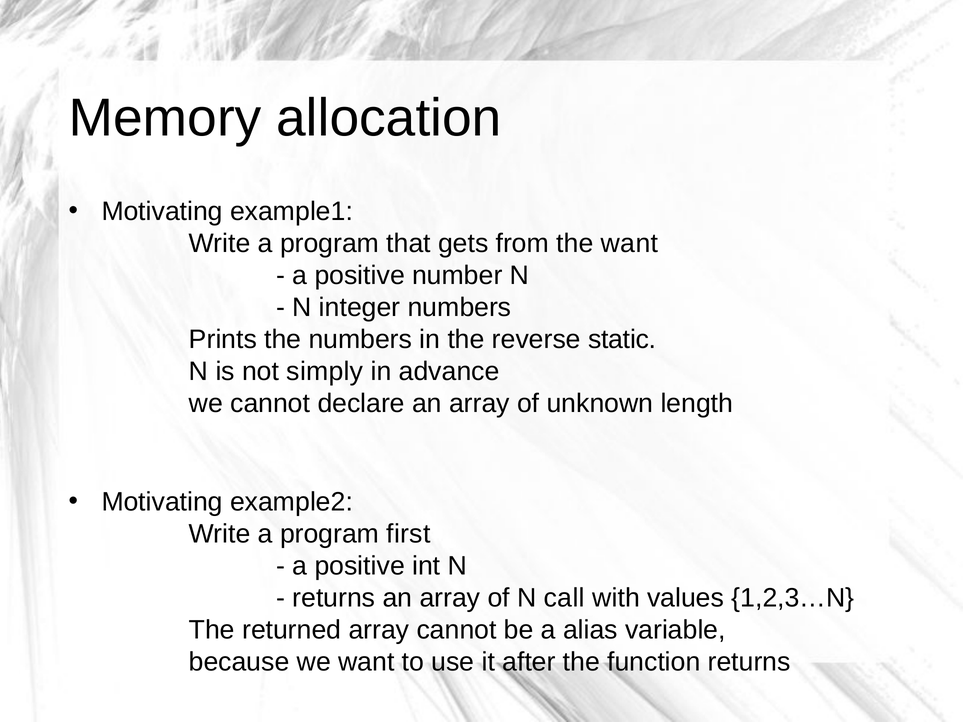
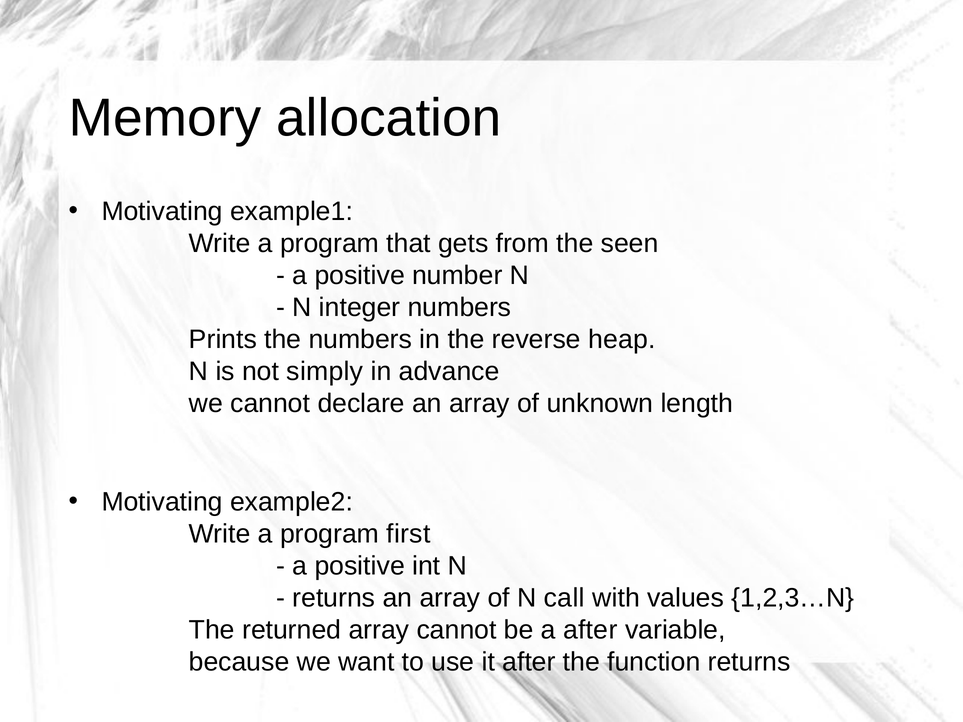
the want: want -> seen (630, 243)
static: static -> heap (622, 339)
a alias: alias -> after (590, 630)
